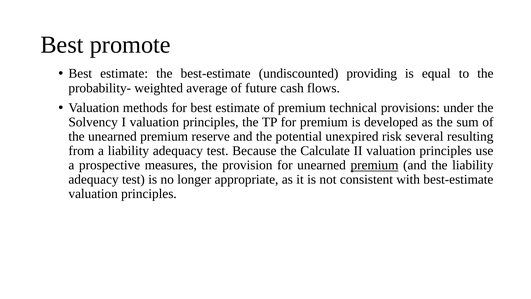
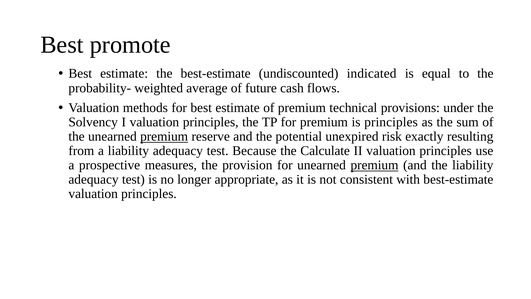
providing: providing -> indicated (372, 74)
is developed: developed -> principles (391, 122)
premium underline: none -> present (164, 136)
several: several -> exactly (424, 136)
